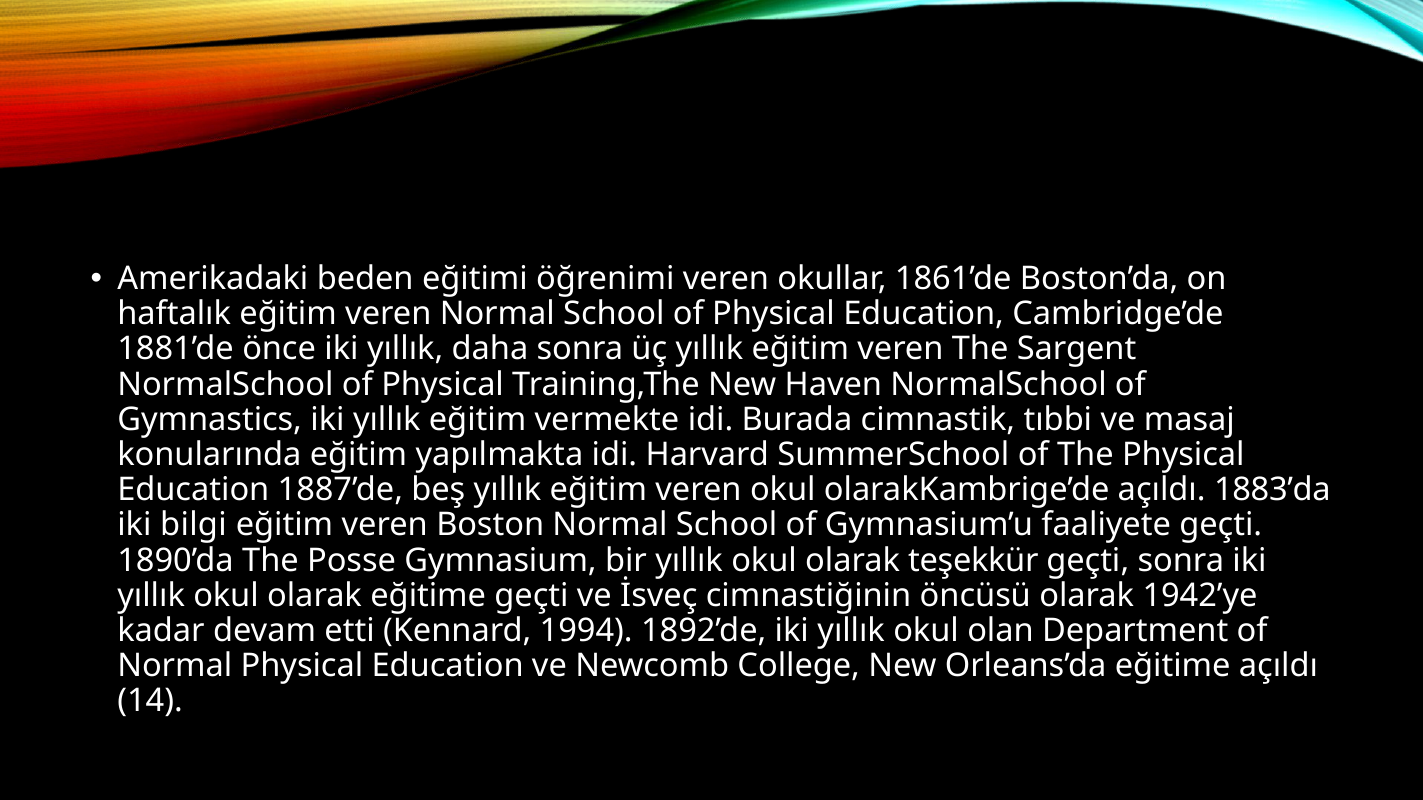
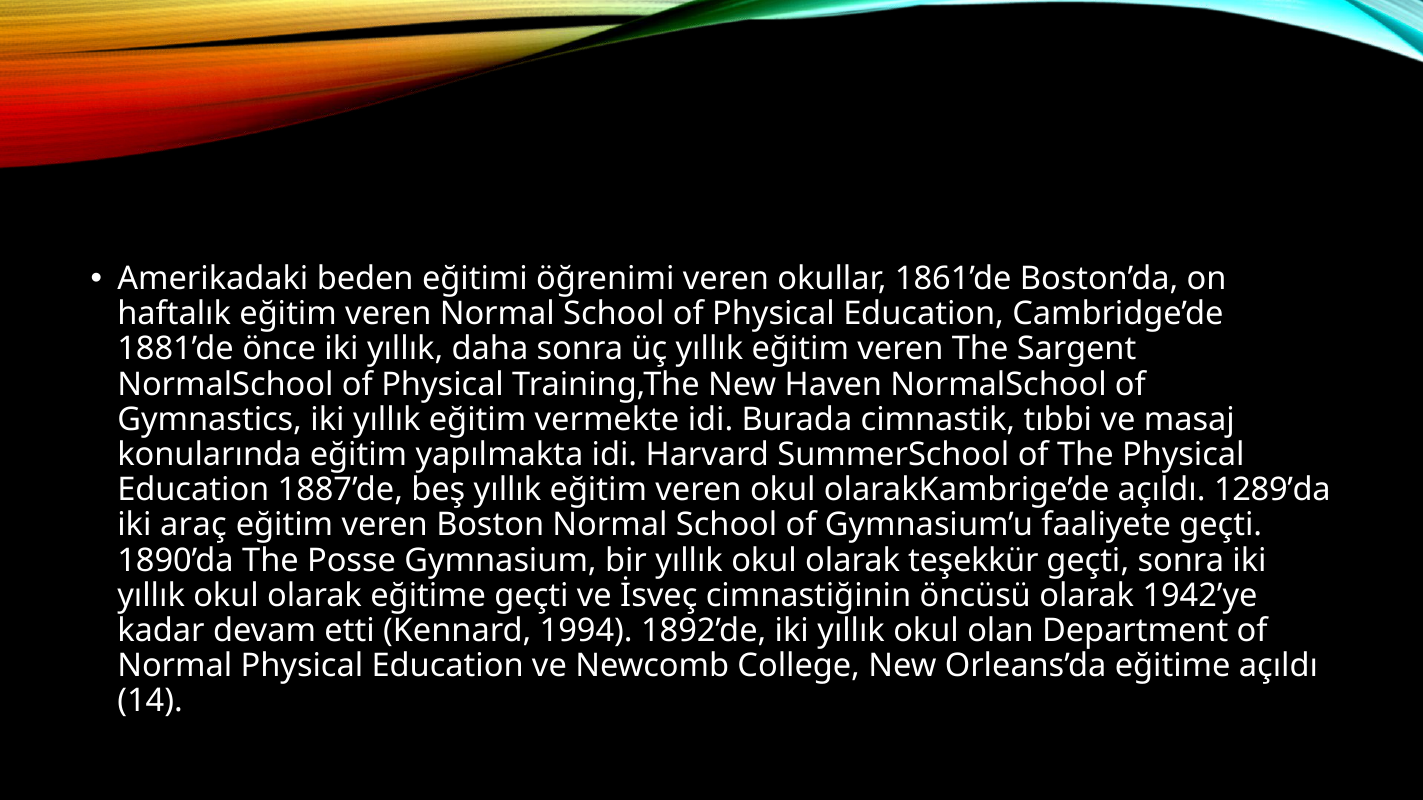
1883’da: 1883’da -> 1289’da (1272, 490)
bilgi: bilgi -> araç (193, 525)
